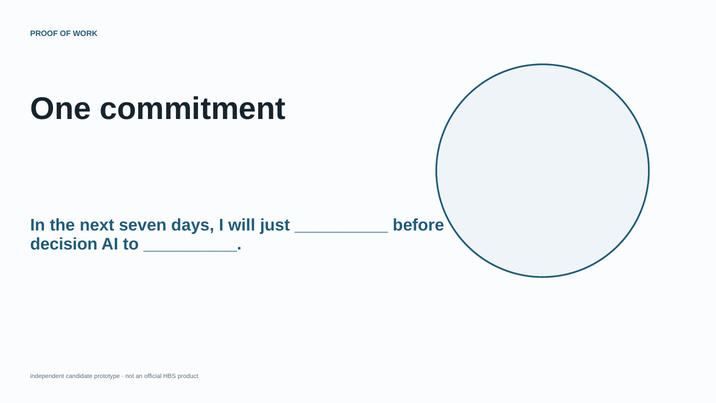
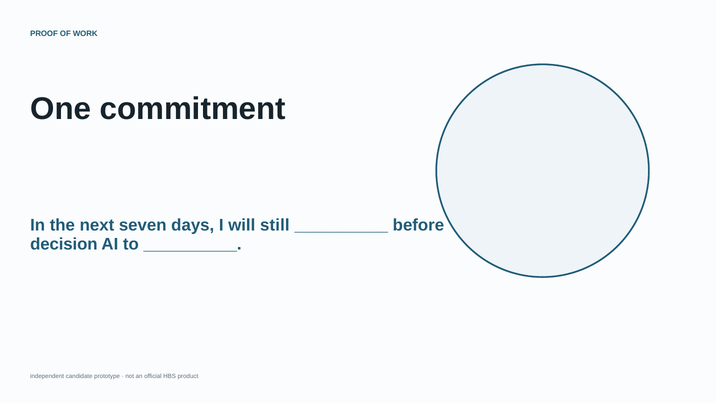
just: just -> still (275, 225)
